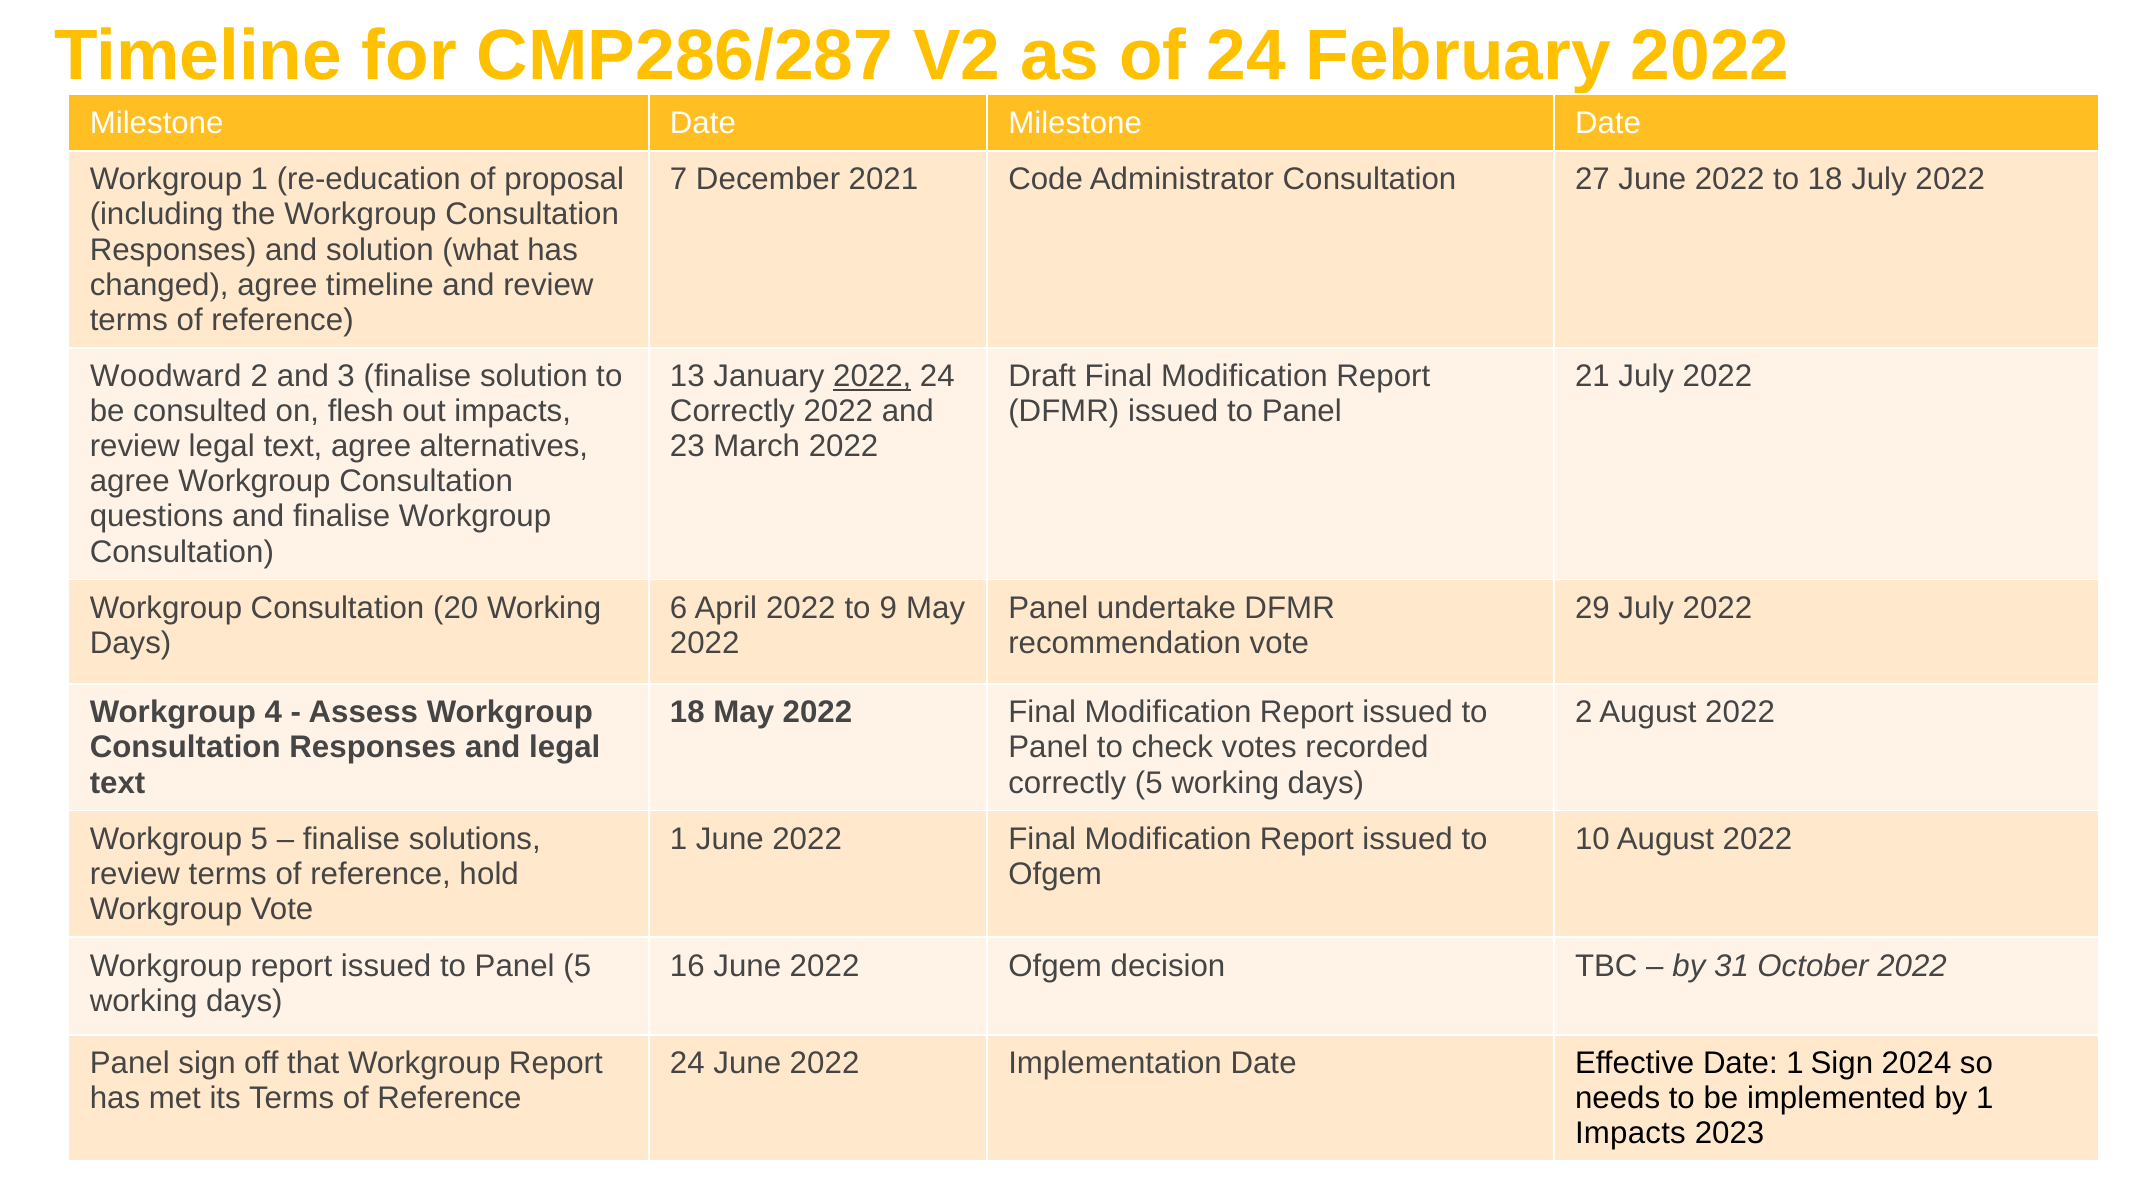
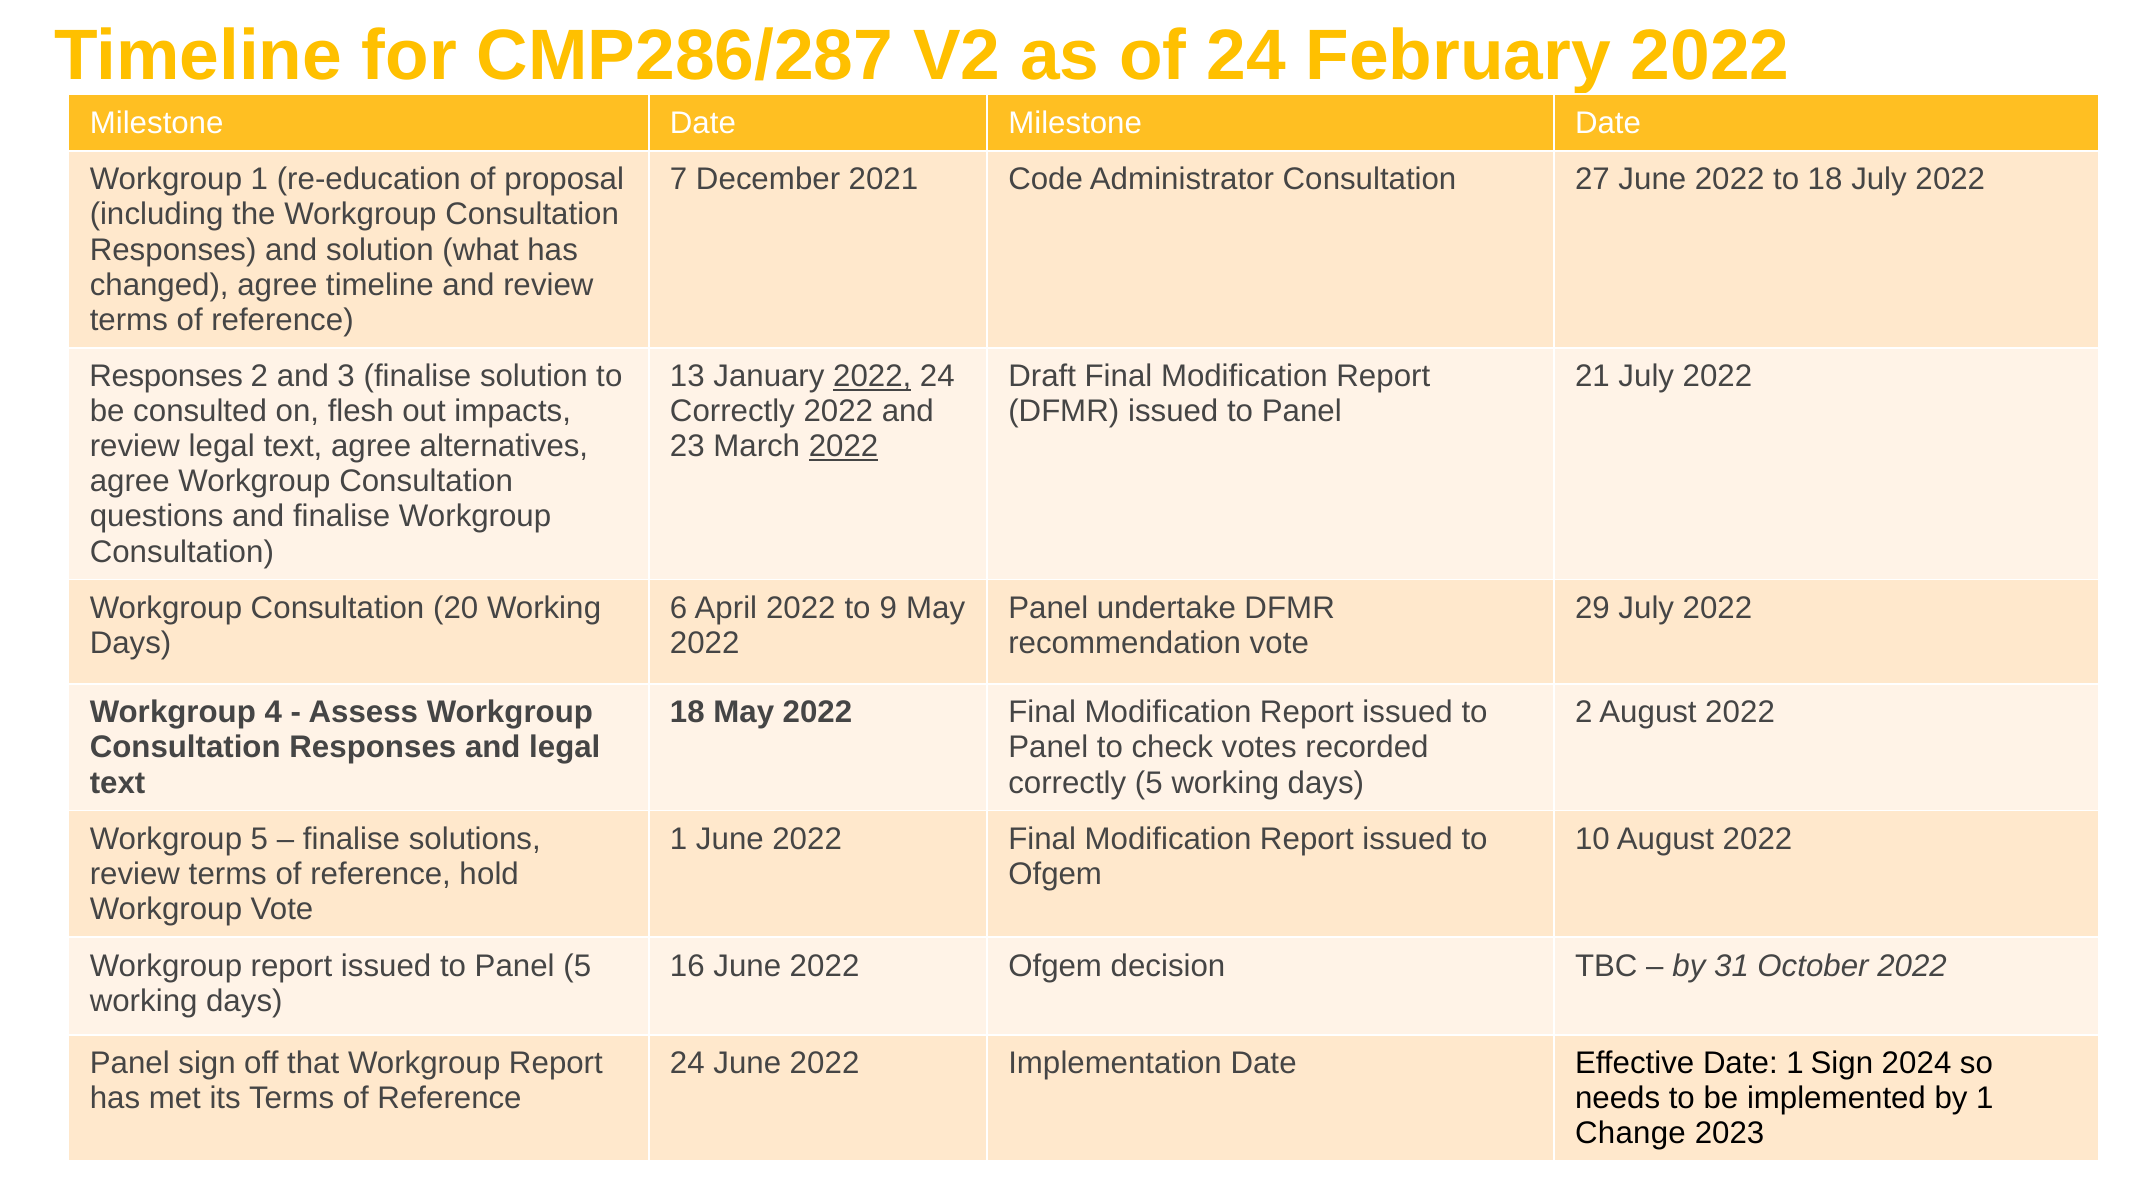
Woodward: Woodward -> Responses (166, 376)
2022 underline: none -> present (844, 446)
Impacts: Impacts -> Change (1630, 1133)
